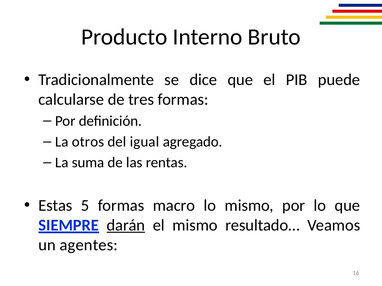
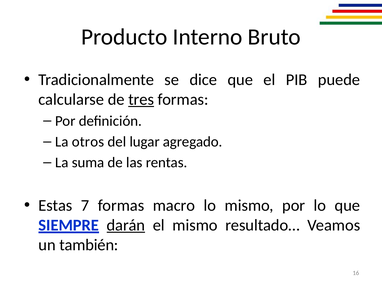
tres underline: none -> present (141, 100)
igual: igual -> lugar (145, 142)
5: 5 -> 7 (85, 206)
agentes: agentes -> también (89, 245)
